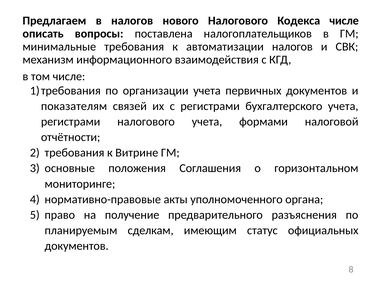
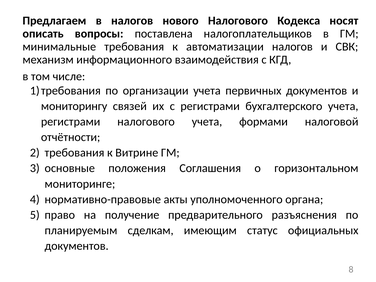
Кодекса числе: числе -> носят (344, 21)
показателям: показателям -> мониторингу (74, 106)
